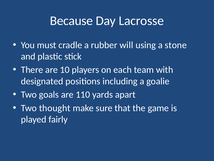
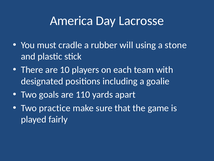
Because: Because -> America (71, 21)
thought: thought -> practice (55, 108)
